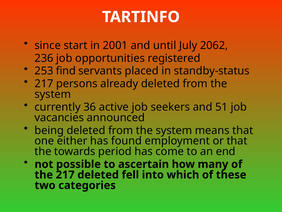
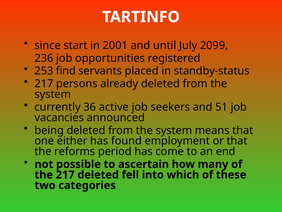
2062: 2062 -> 2099 (214, 45)
towards: towards -> reforms (75, 151)
